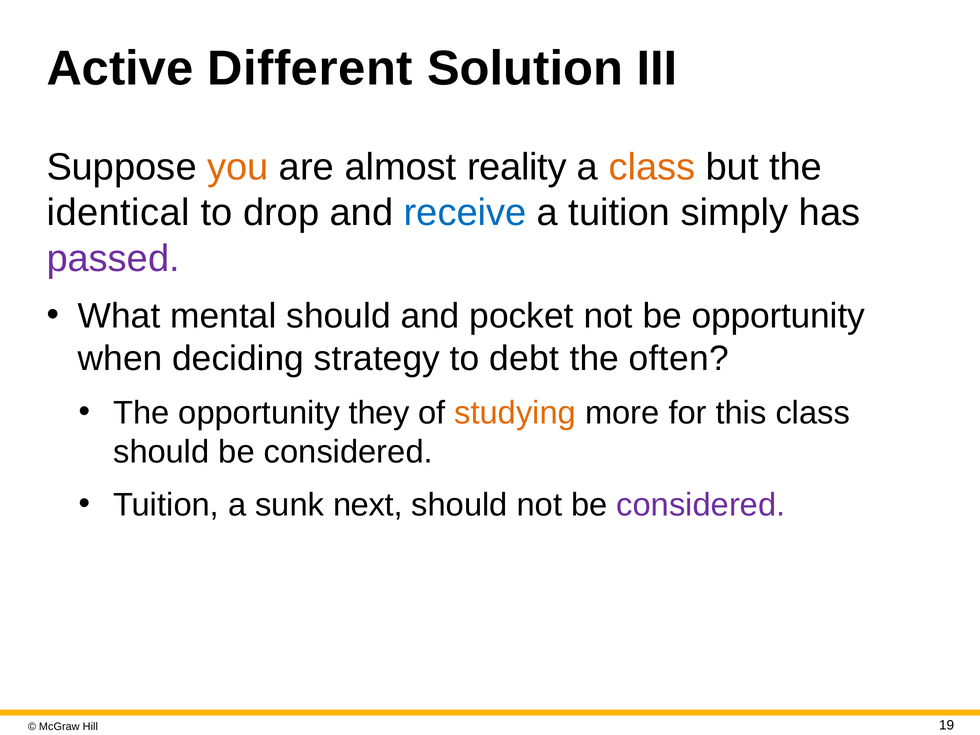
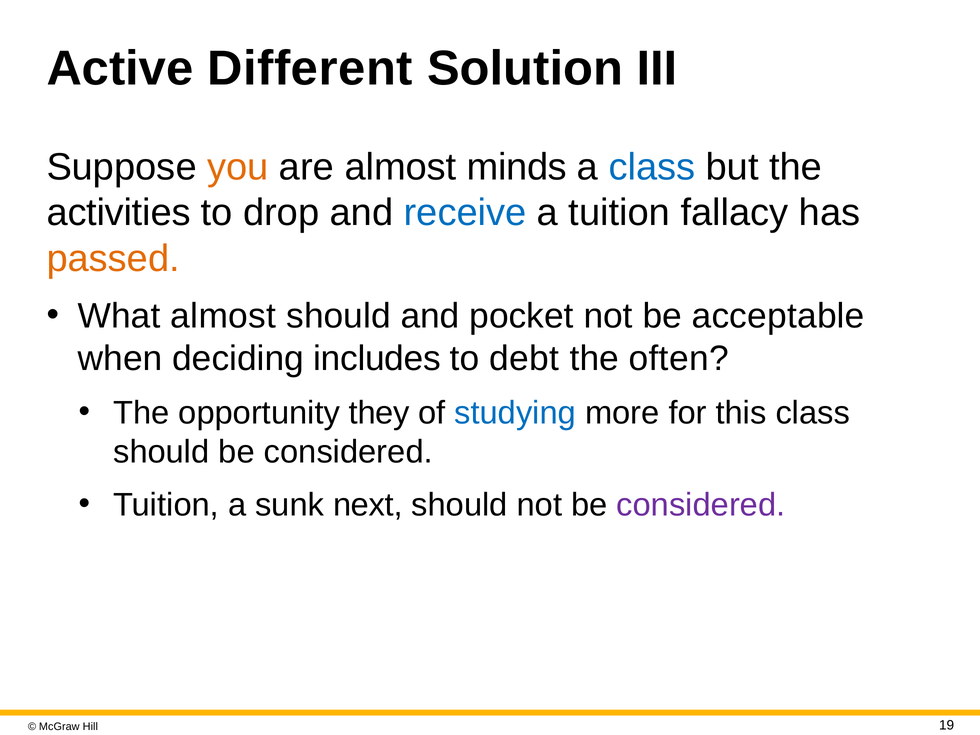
reality: reality -> minds (517, 167)
class colour: orange -> blue (652, 167)
identical: identical -> activities (119, 213)
simply: simply -> fallacy (734, 213)
passed colour: purple -> orange (113, 258)
What mental: mental -> almost (223, 316)
be opportunity: opportunity -> acceptable (778, 316)
strategy: strategy -> includes (377, 359)
studying colour: orange -> blue (515, 413)
